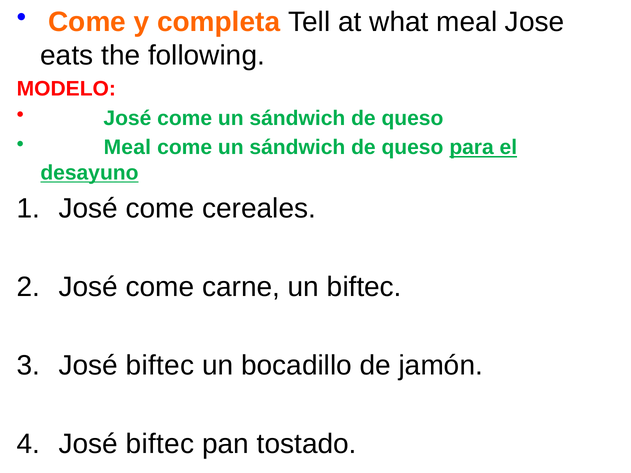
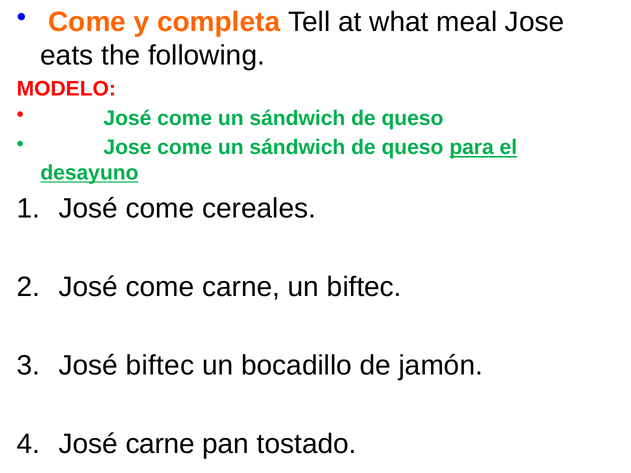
Meal: Meal -> Jose (127, 148)
biftec: biftec -> carne (160, 444)
